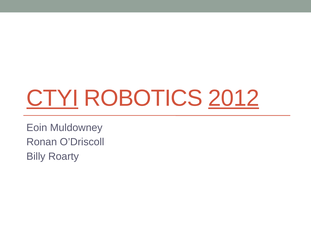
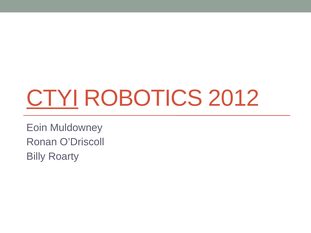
2012 underline: present -> none (234, 98)
